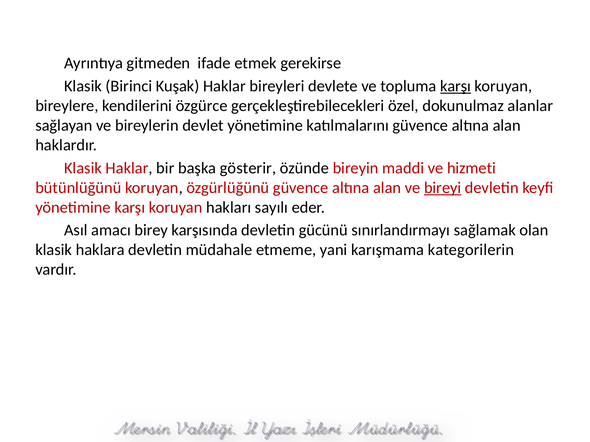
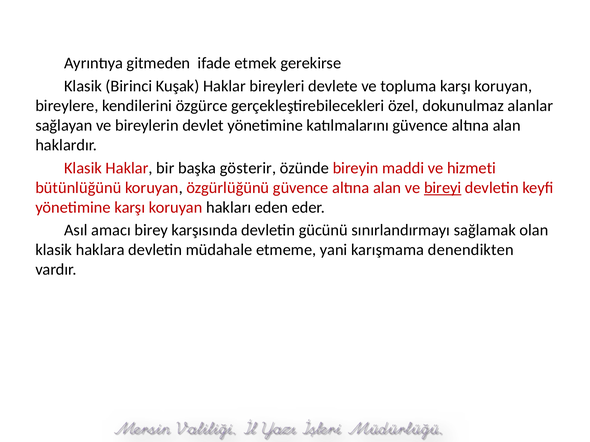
karşı underline: present -> none (456, 86)
sayılı: sayılı -> eden (272, 208)
kategorilerin: kategorilerin -> denendikten (471, 250)
